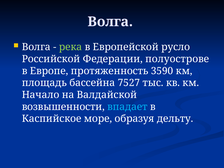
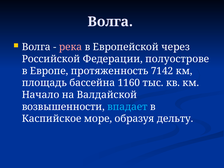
река colour: light green -> pink (71, 47)
русло: русло -> через (176, 47)
3590: 3590 -> 7142 (162, 71)
7527: 7527 -> 1160 (129, 83)
